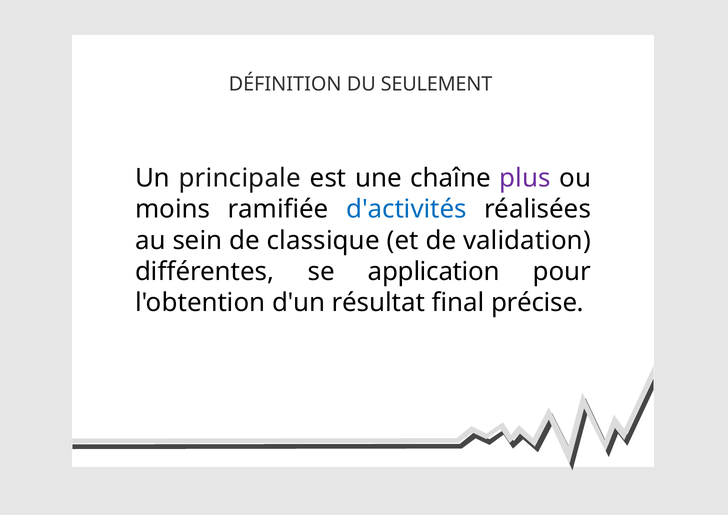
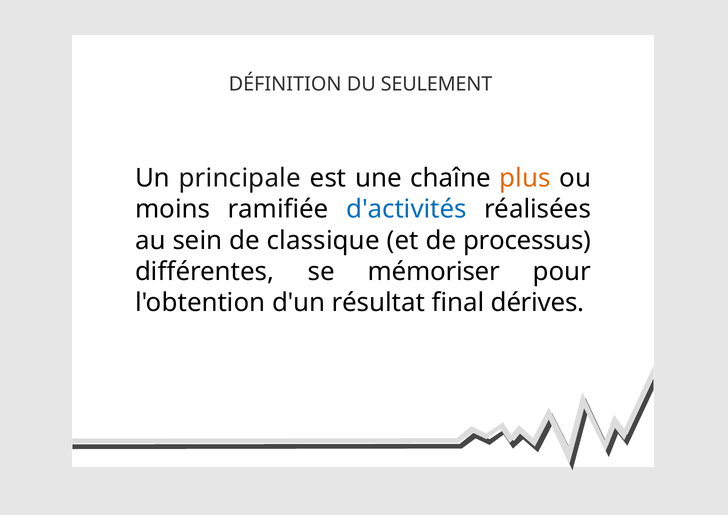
plus colour: purple -> orange (525, 178)
validation: validation -> processus (527, 240)
application: application -> mémoriser (434, 271)
précise: précise -> dérives (538, 303)
